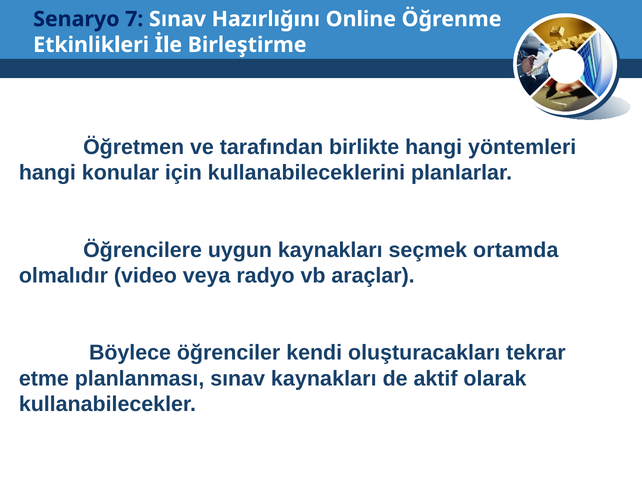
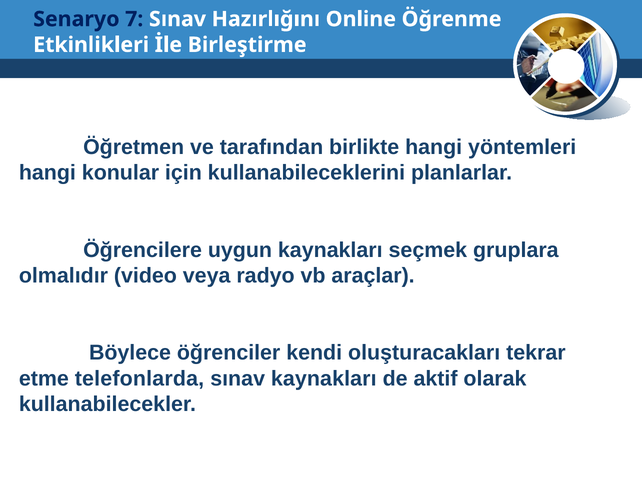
ortamda: ortamda -> gruplara (516, 250)
planlanması: planlanması -> telefonlarda (139, 378)
